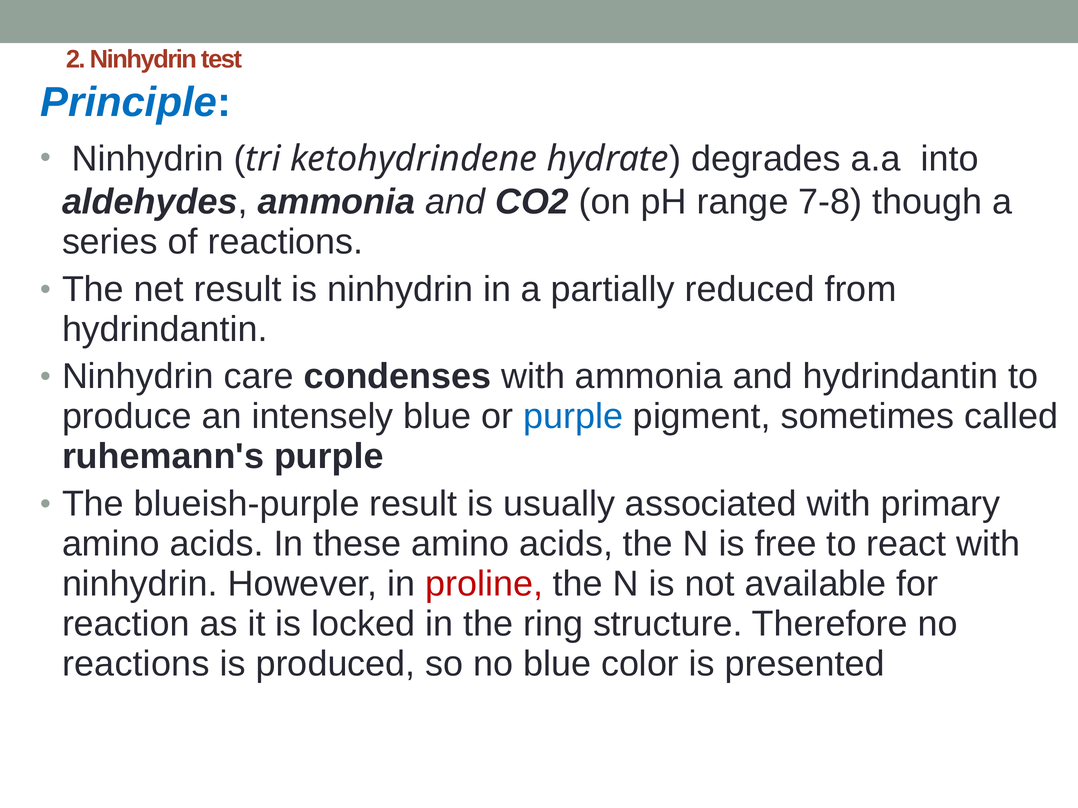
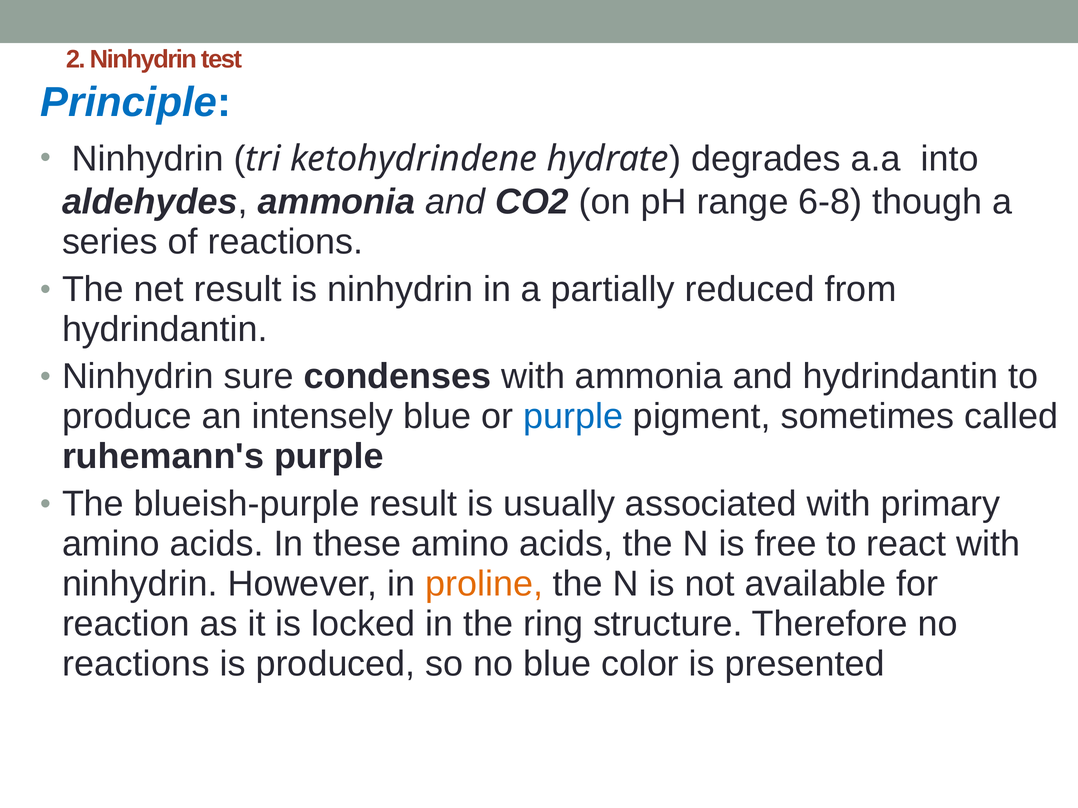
7-8: 7-8 -> 6-8 (830, 202)
care: care -> sure (259, 377)
proline colour: red -> orange (484, 584)
